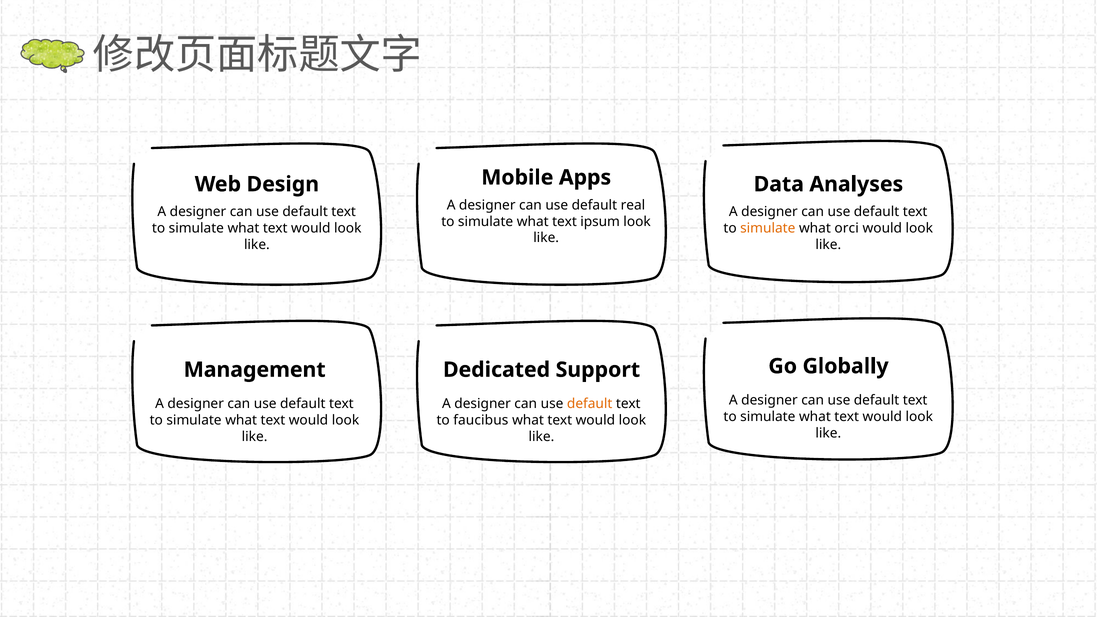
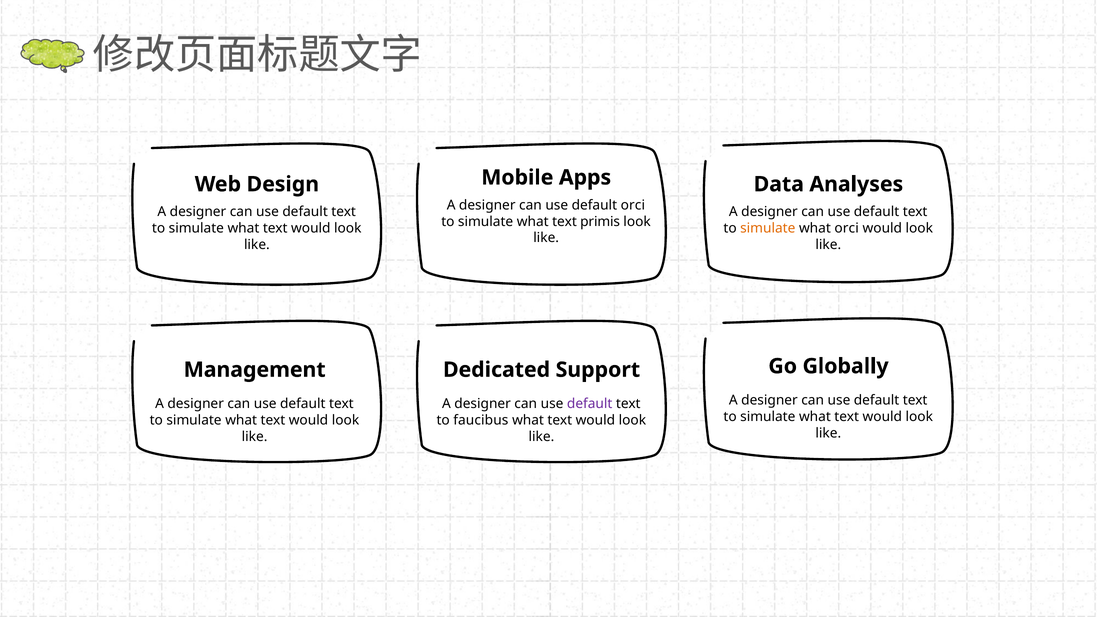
default real: real -> orci (633, 205)
ipsum: ipsum -> primis (600, 222)
default colour: orange -> purple (590, 404)
